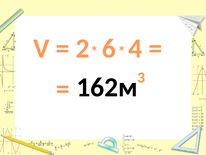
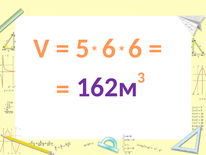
2: 2 -> 5 (83, 48)
6 4: 4 -> 6 (135, 48)
162м colour: black -> purple (107, 87)
